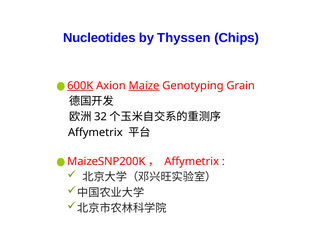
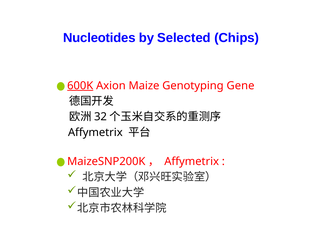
Thyssen: Thyssen -> Selected (184, 38)
Maize underline: present -> none (144, 86)
Grain: Grain -> Gene (240, 86)
